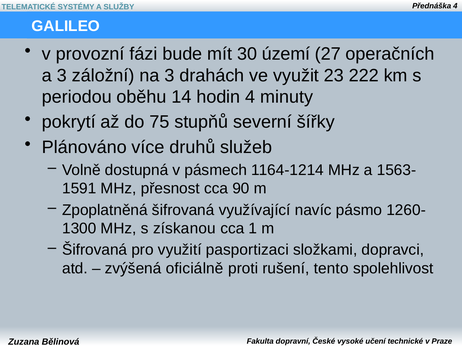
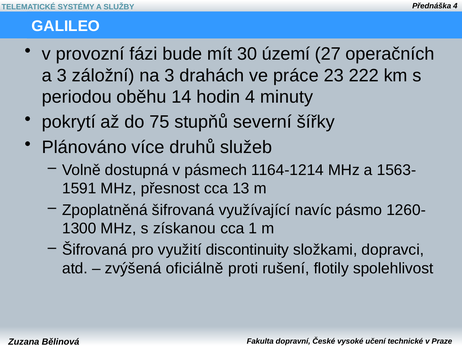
využit: využit -> práce (296, 76)
90: 90 -> 13 (241, 189)
pasportizaci: pasportizaci -> discontinuity (247, 250)
tento: tento -> flotily (331, 269)
